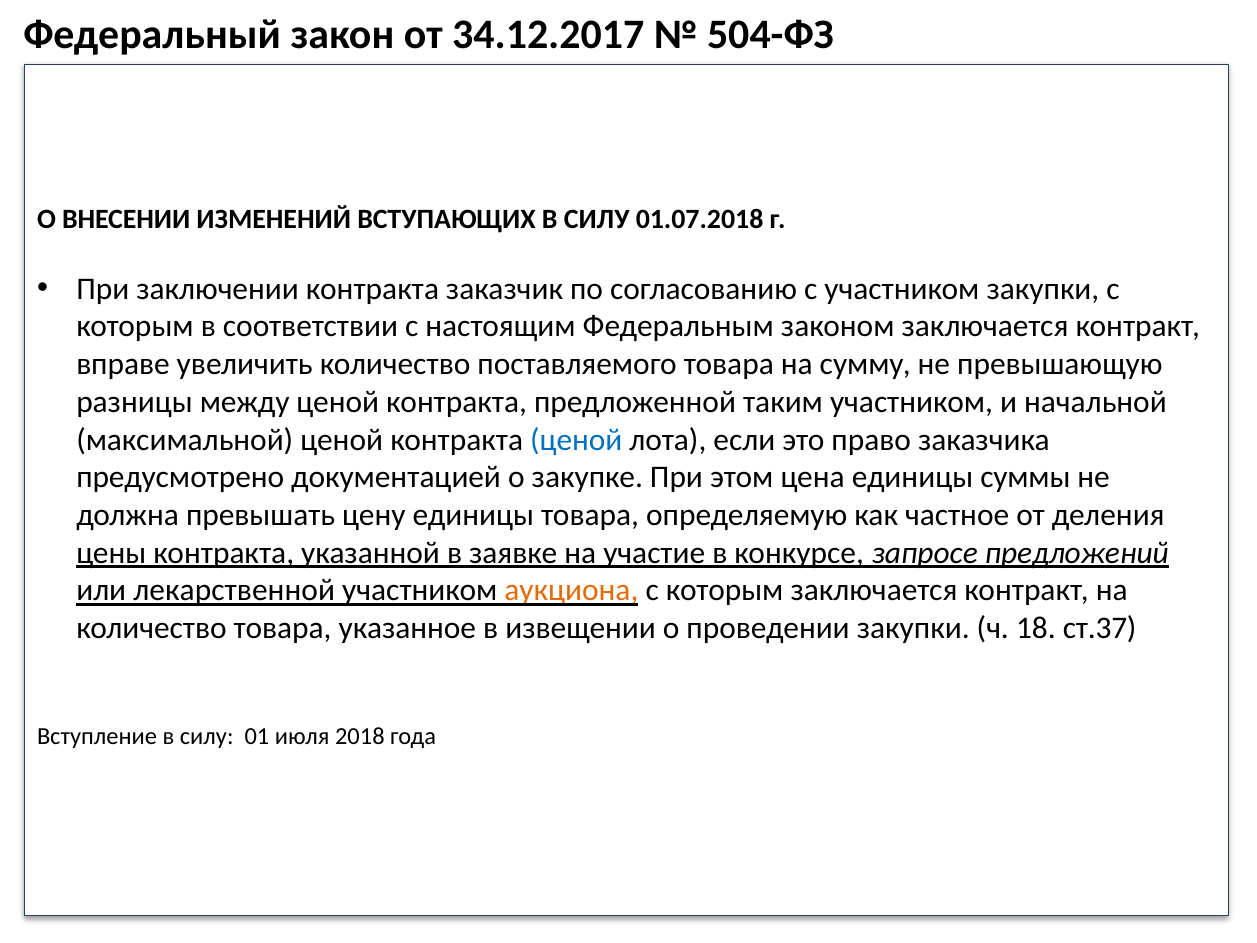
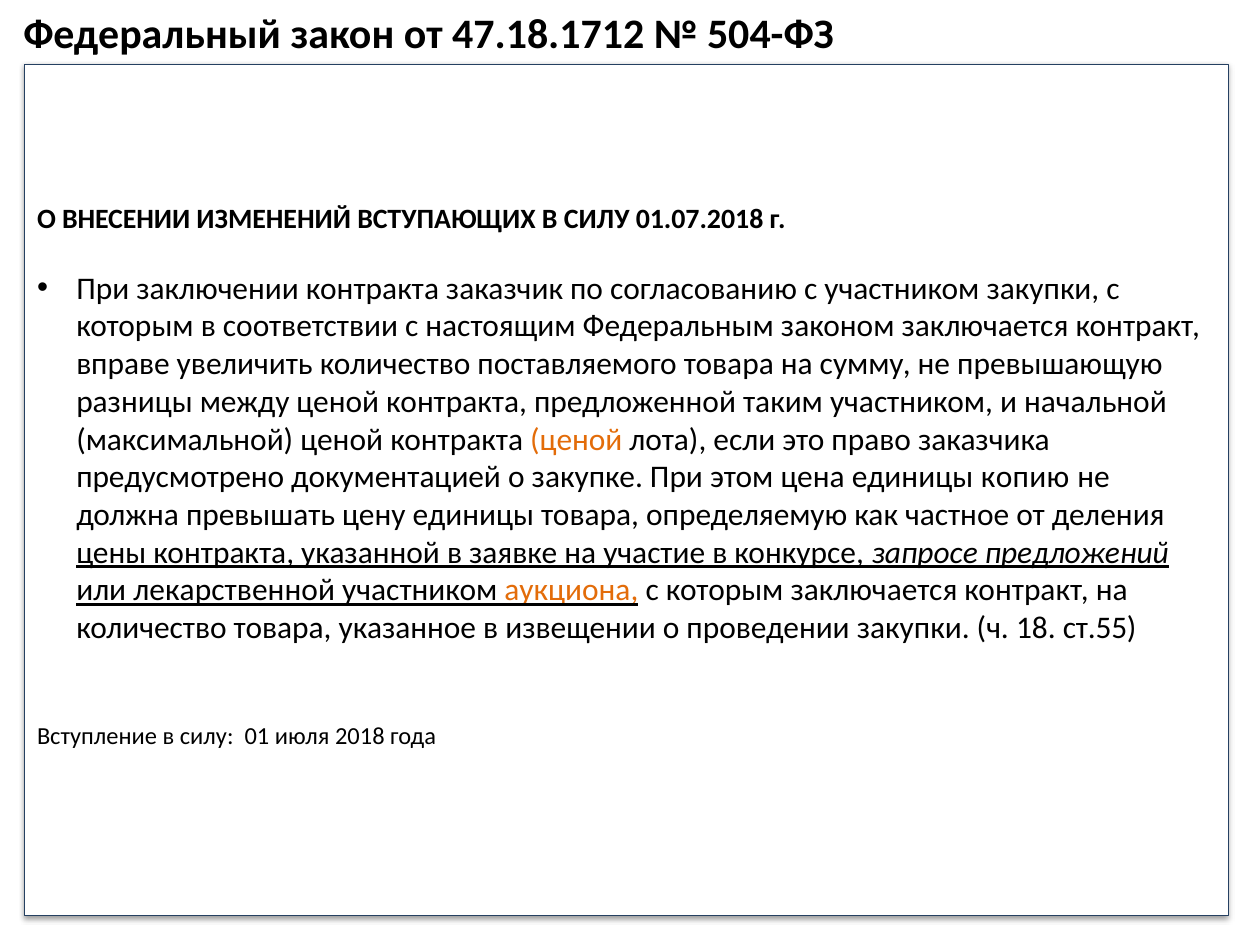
34.12.2017: 34.12.2017 -> 47.18.1712 (548, 35)
ценой colour: blue -> orange (576, 440)
суммы: суммы -> копию (1025, 477)
ст.37: ст.37 -> ст.55 (1100, 628)
